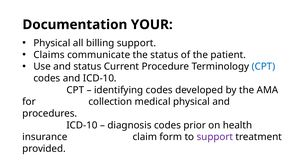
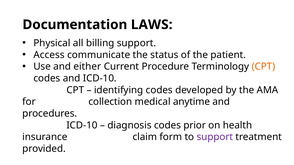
YOUR: YOUR -> LAWS (152, 25)
Claims: Claims -> Access (49, 55)
and status: status -> either (87, 67)
CPT colour: blue -> orange (263, 67)
medical physical: physical -> anytime (192, 102)
